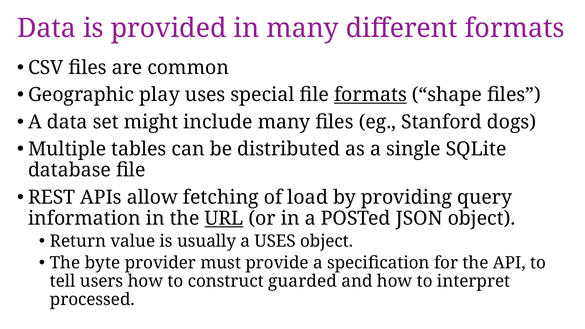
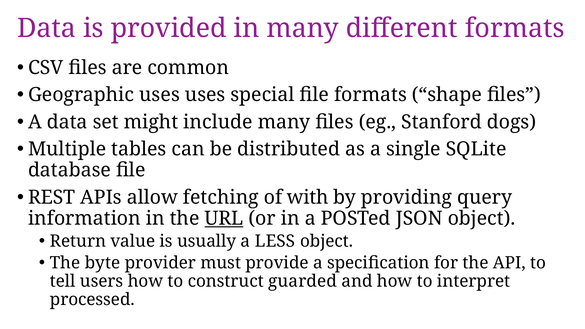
Geographic play: play -> uses (159, 95)
formats underline: present -> none (370, 95)
load: load -> with (308, 197)
a USES: USES -> LESS (275, 241)
